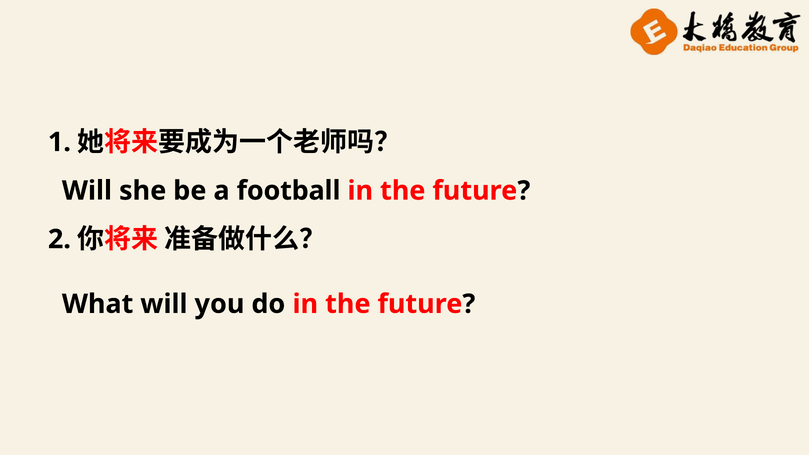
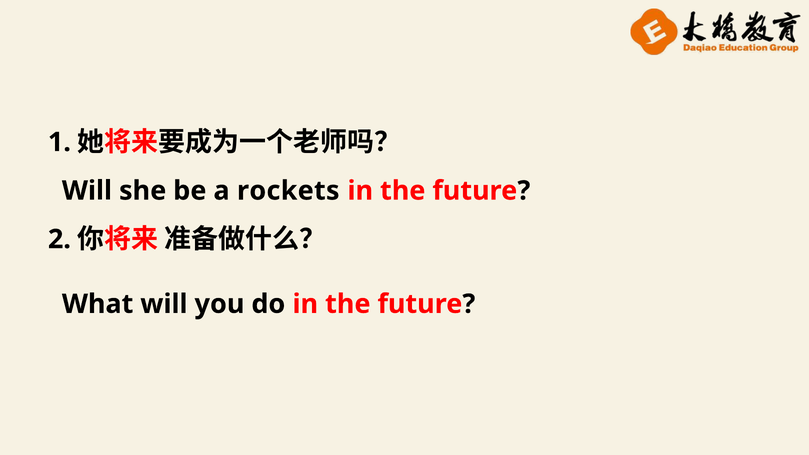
football: football -> rockets (288, 191)
